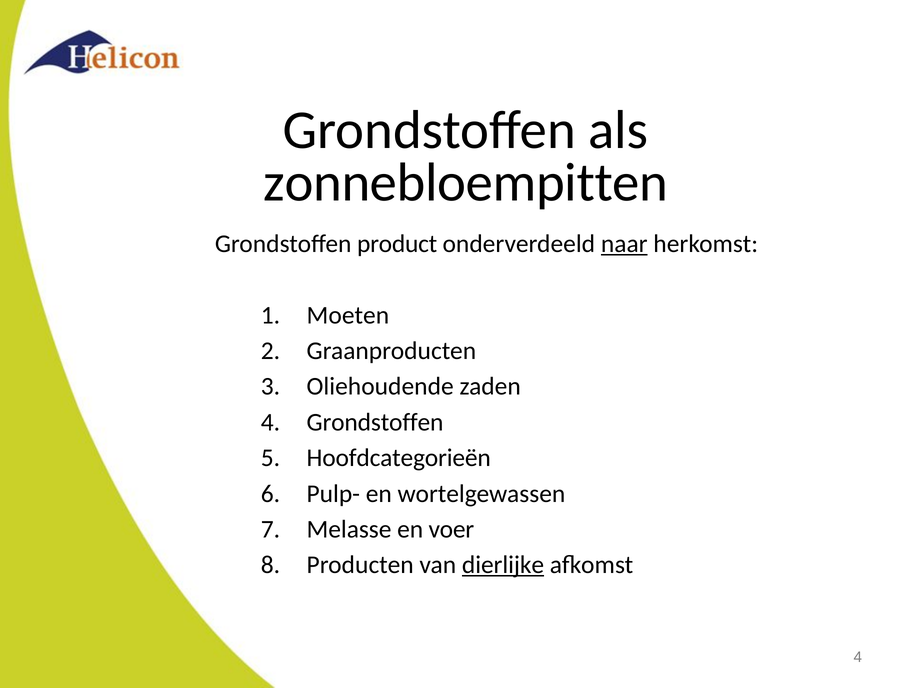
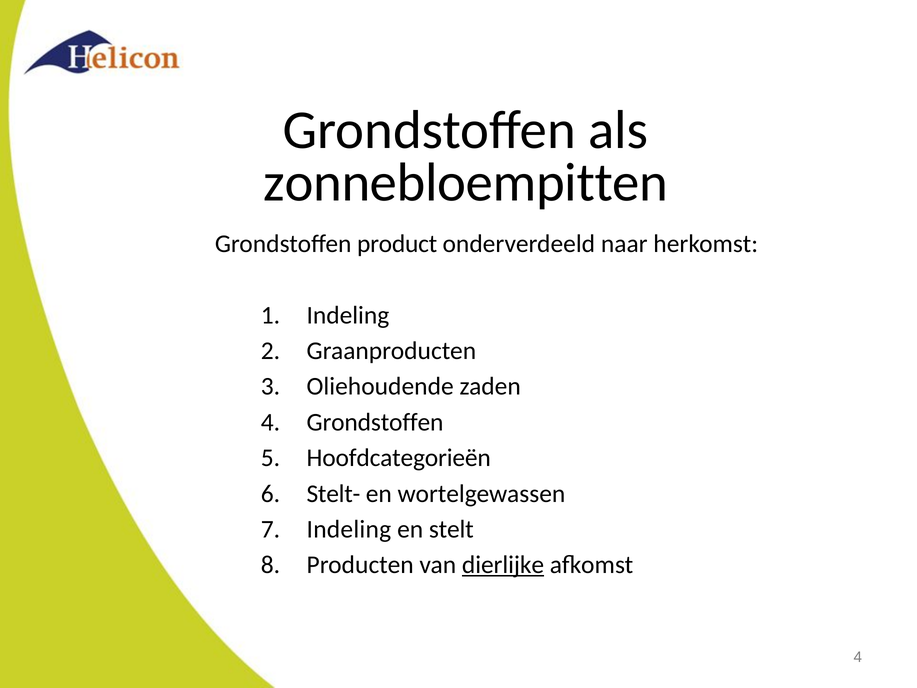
naar underline: present -> none (624, 244)
Moeten: Moeten -> Indeling (348, 315)
Pulp-: Pulp- -> Stelt- (333, 493)
Melasse: Melasse -> Indeling (349, 529)
voer: voer -> stelt (451, 529)
